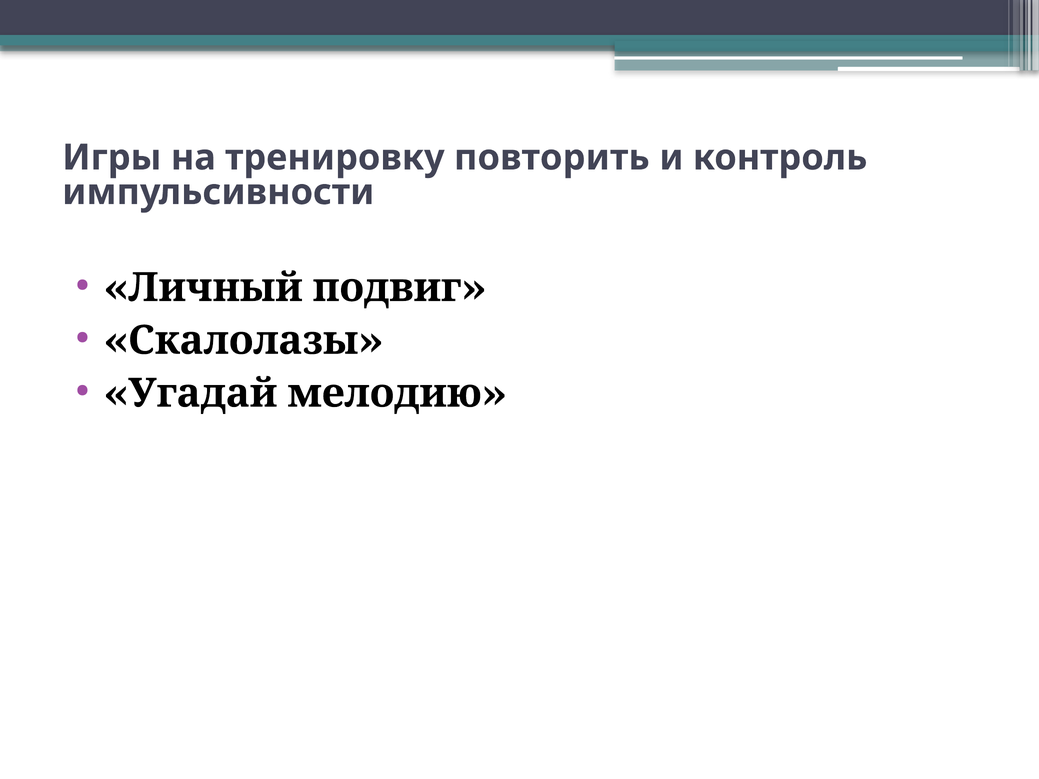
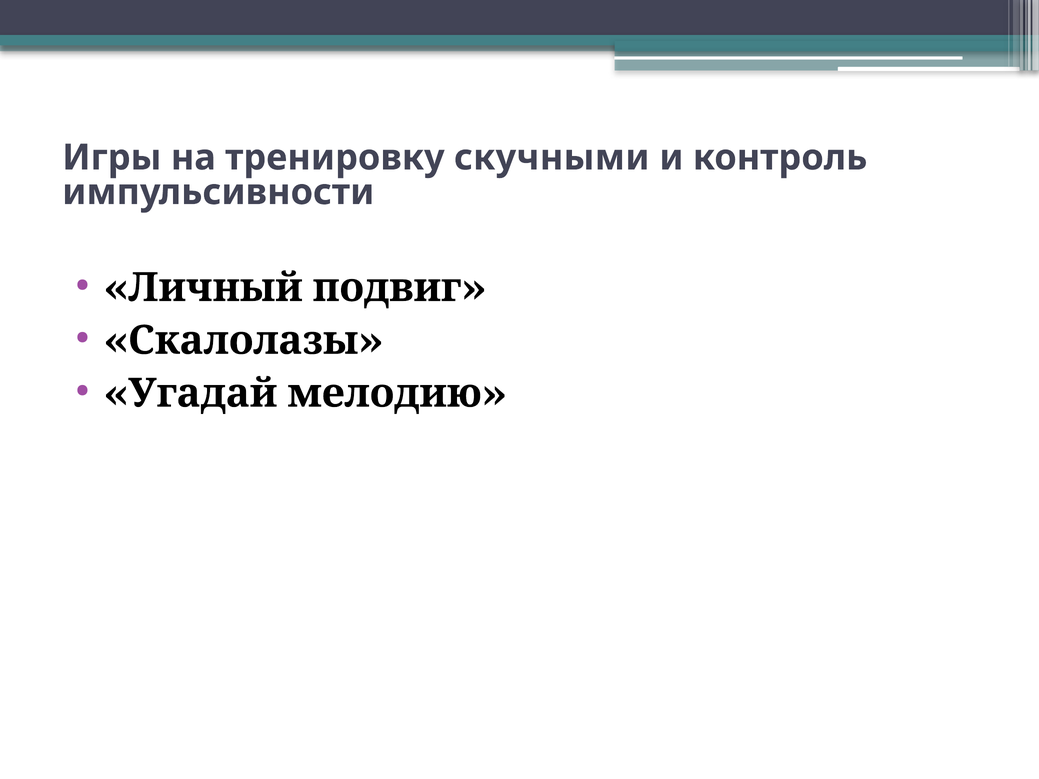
повторить: повторить -> скучными (552, 158)
